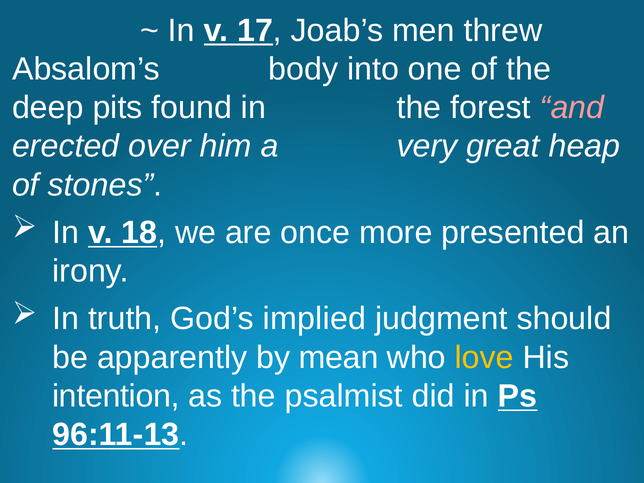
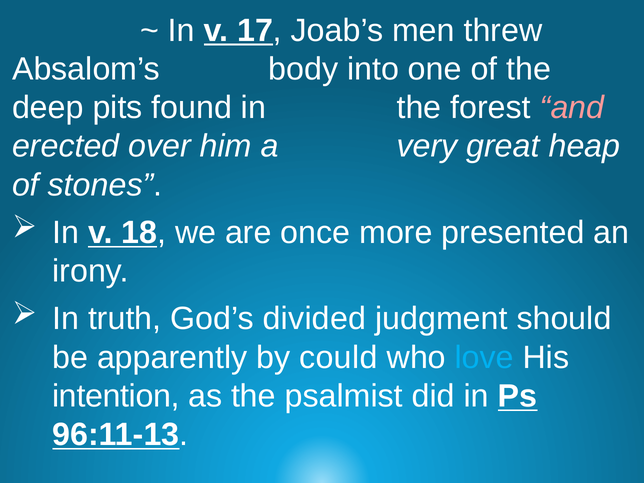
implied: implied -> divided (314, 319)
mean: mean -> could (338, 357)
love colour: yellow -> light blue (484, 357)
